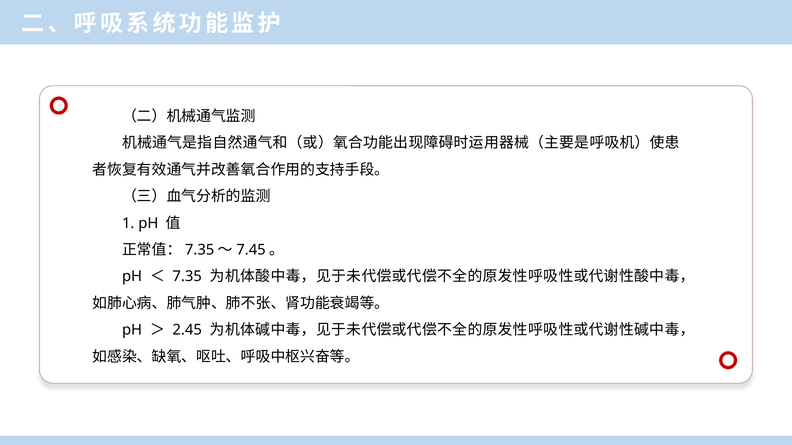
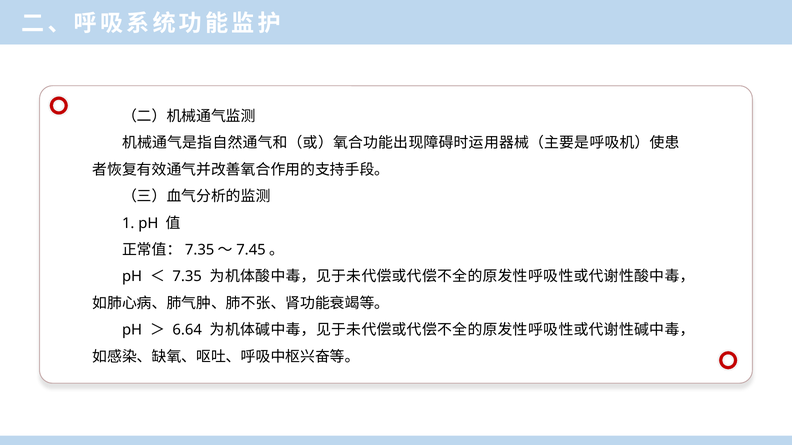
2.45: 2.45 -> 6.64 (187, 330)
